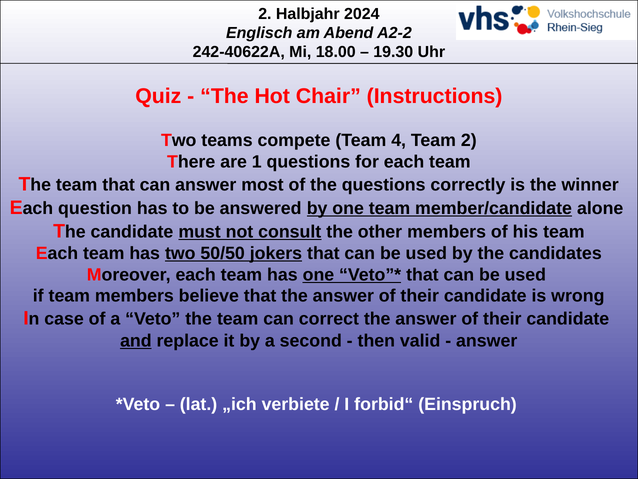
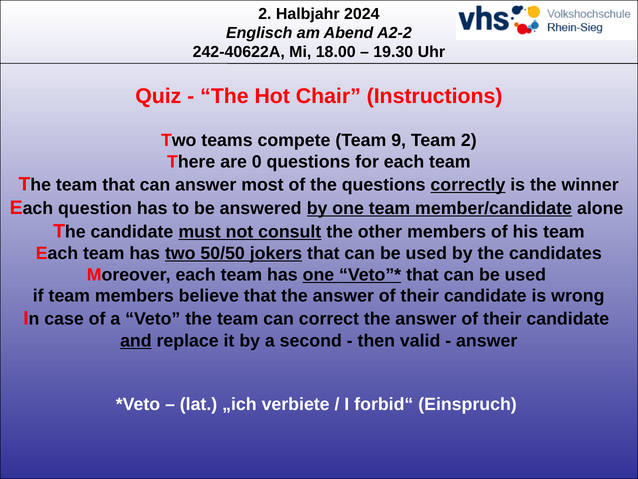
4: 4 -> 9 (399, 140)
1: 1 -> 0 (257, 162)
correctly underline: none -> present (468, 185)
